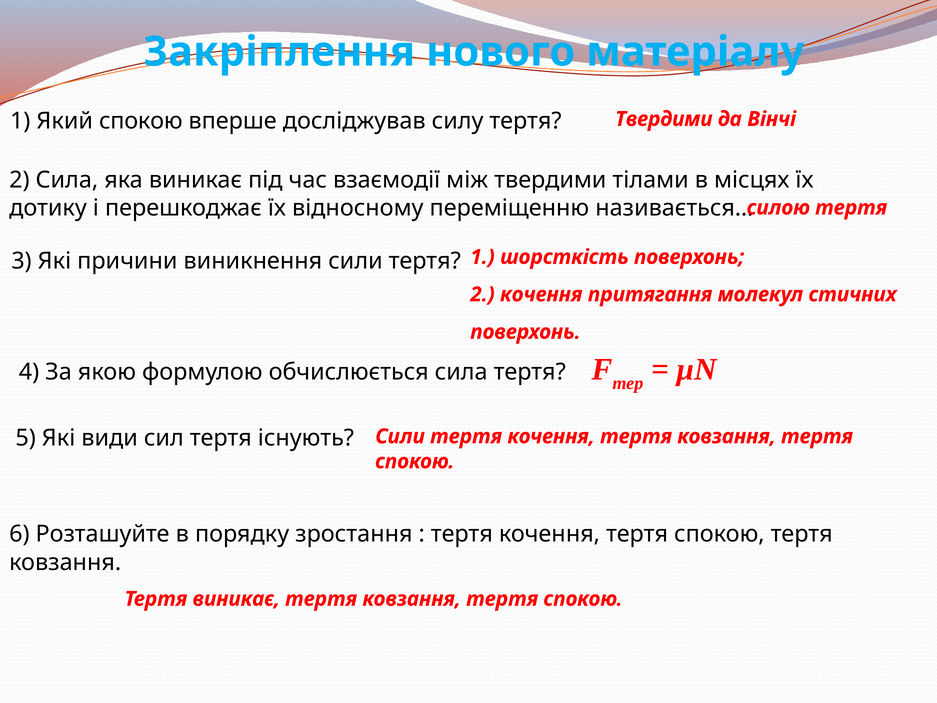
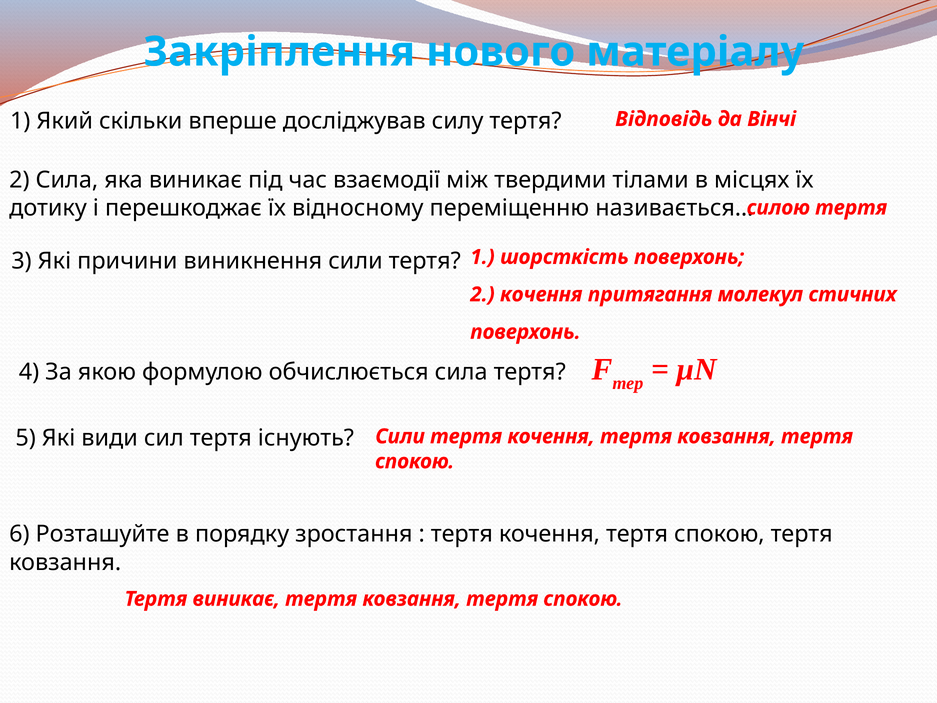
Який спокою: спокою -> скільки (141, 121)
Твердими: Твердими -> Відповідь (664, 119)
